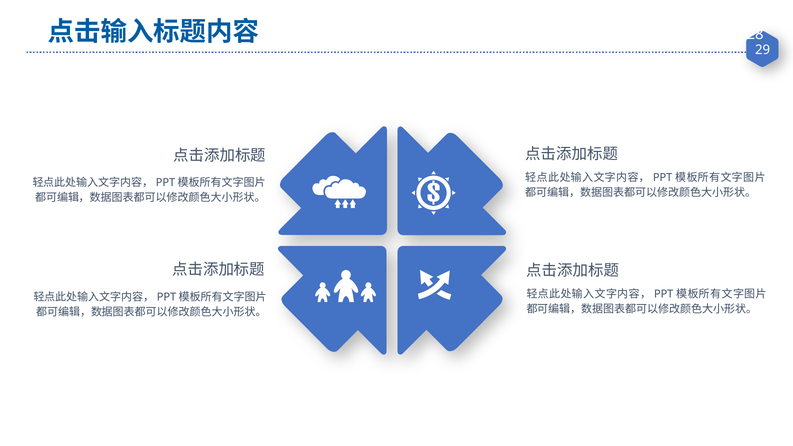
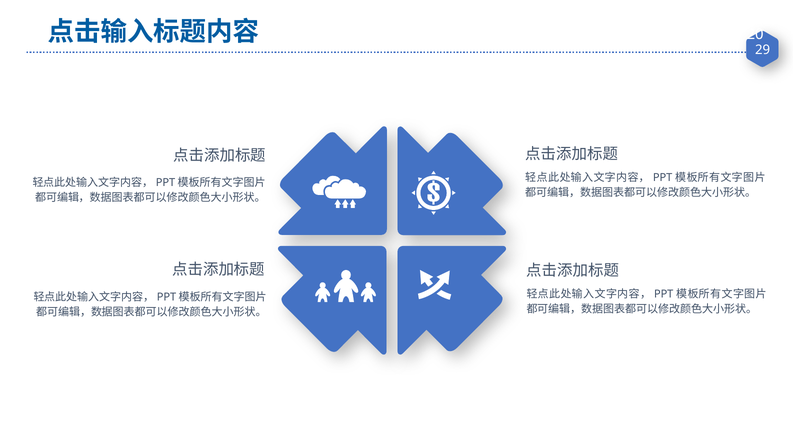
28: 28 -> 20 (755, 34)
